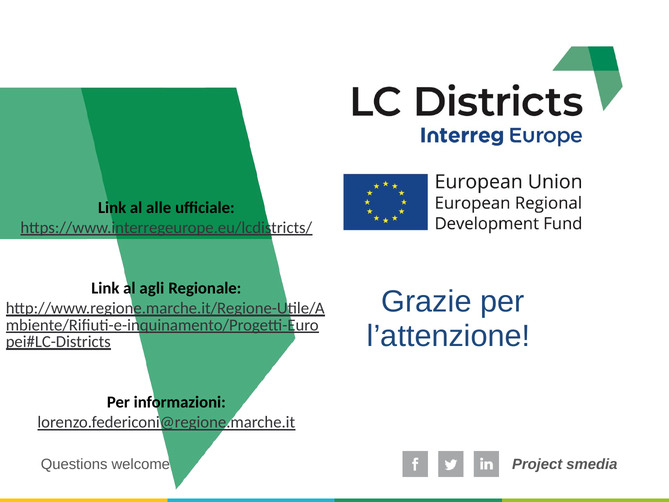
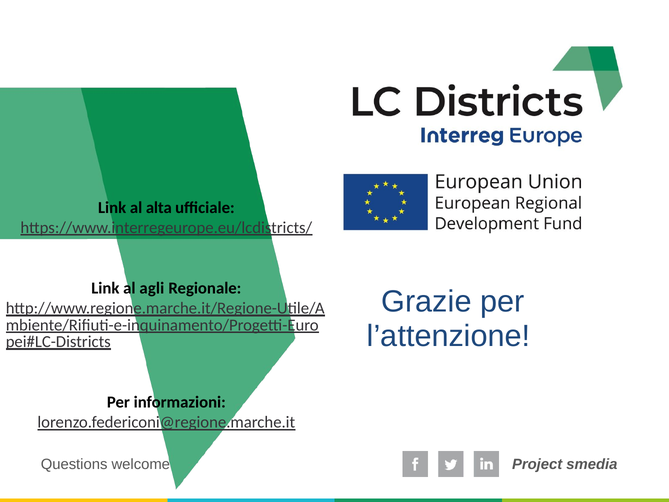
alle: alle -> alta (159, 207)
